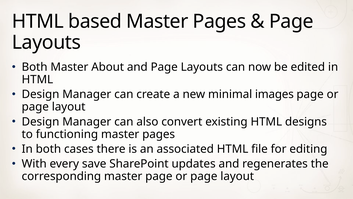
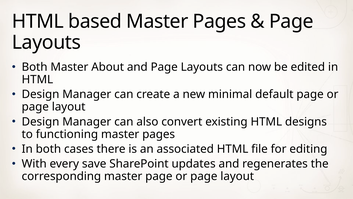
images: images -> default (274, 94)
